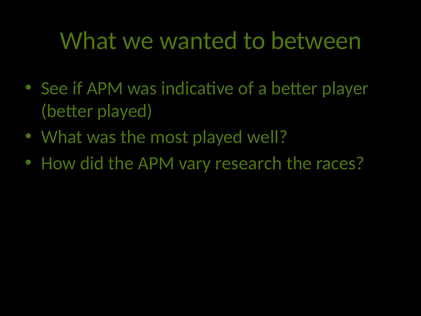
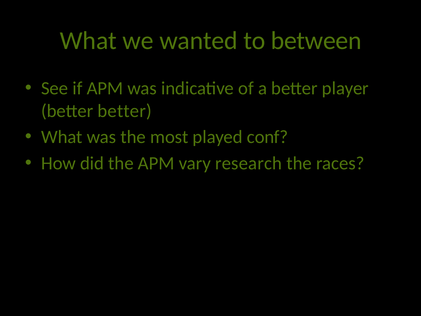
better played: played -> better (125, 111)
well: well -> conf (268, 137)
